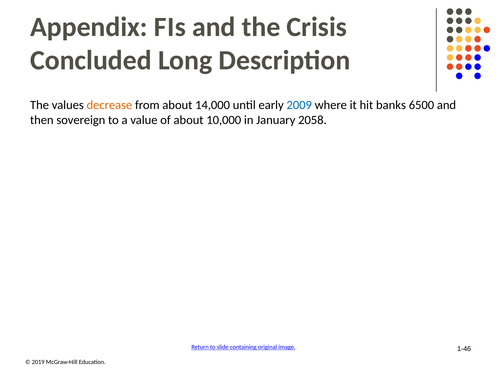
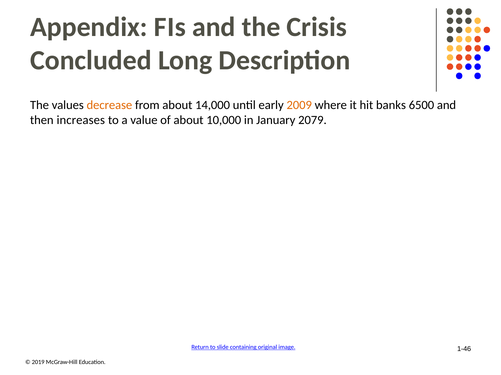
2009 colour: blue -> orange (299, 105)
sovereign: sovereign -> increases (81, 120)
2058: 2058 -> 2079 (312, 120)
